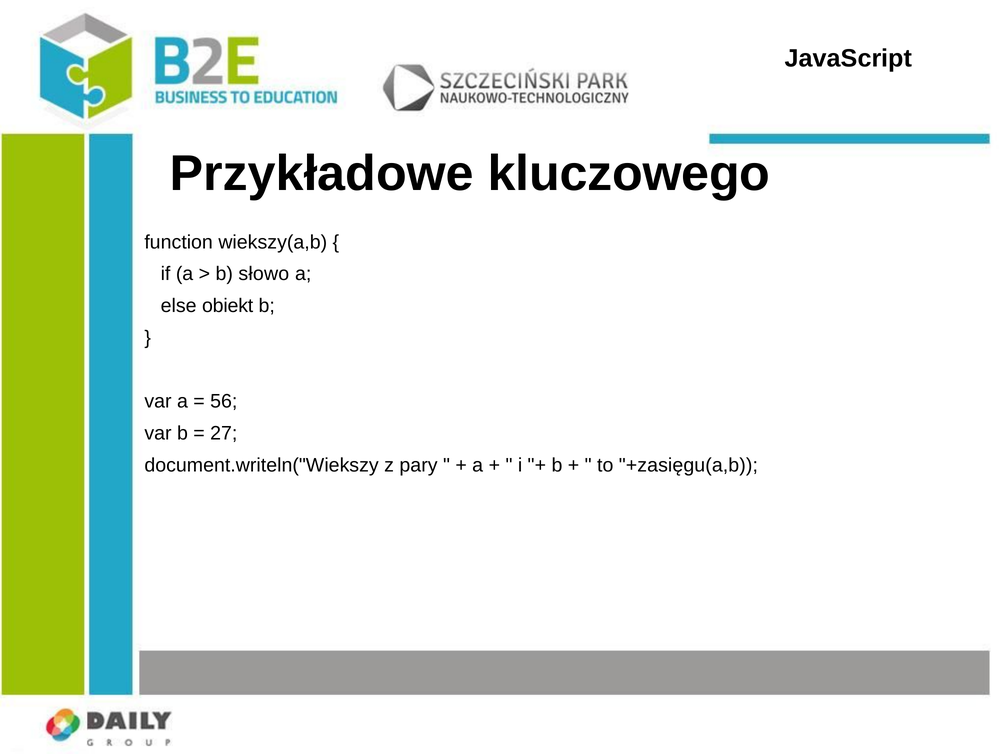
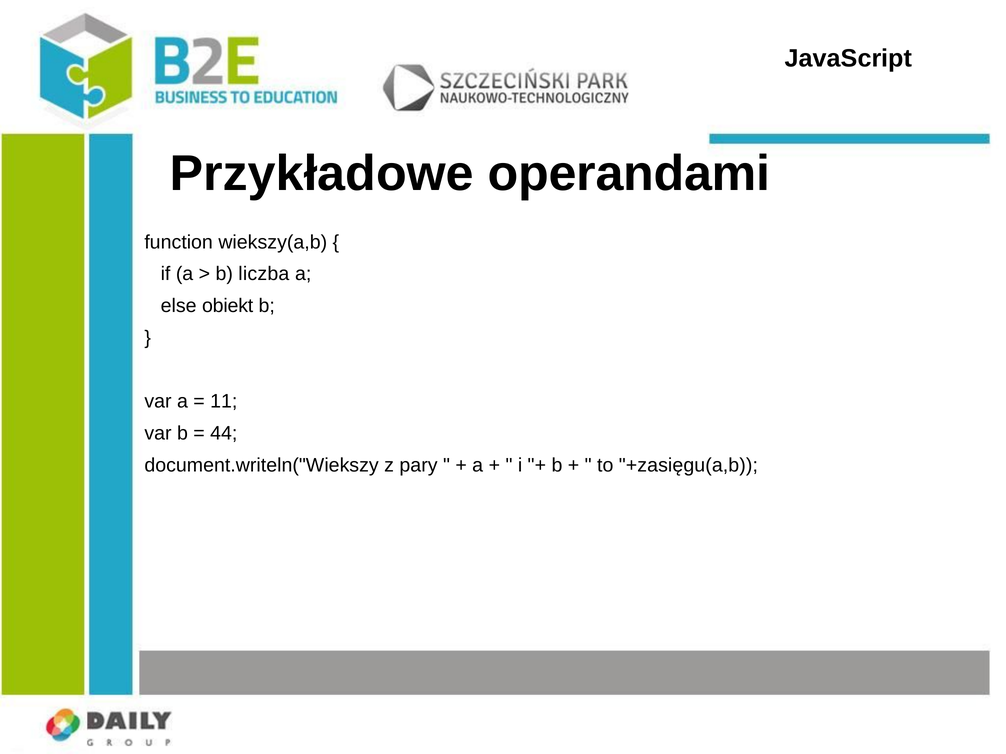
kluczowego: kluczowego -> operandami (629, 174)
słowo: słowo -> liczba (264, 274)
56: 56 -> 11 (224, 402)
27: 27 -> 44 (224, 434)
